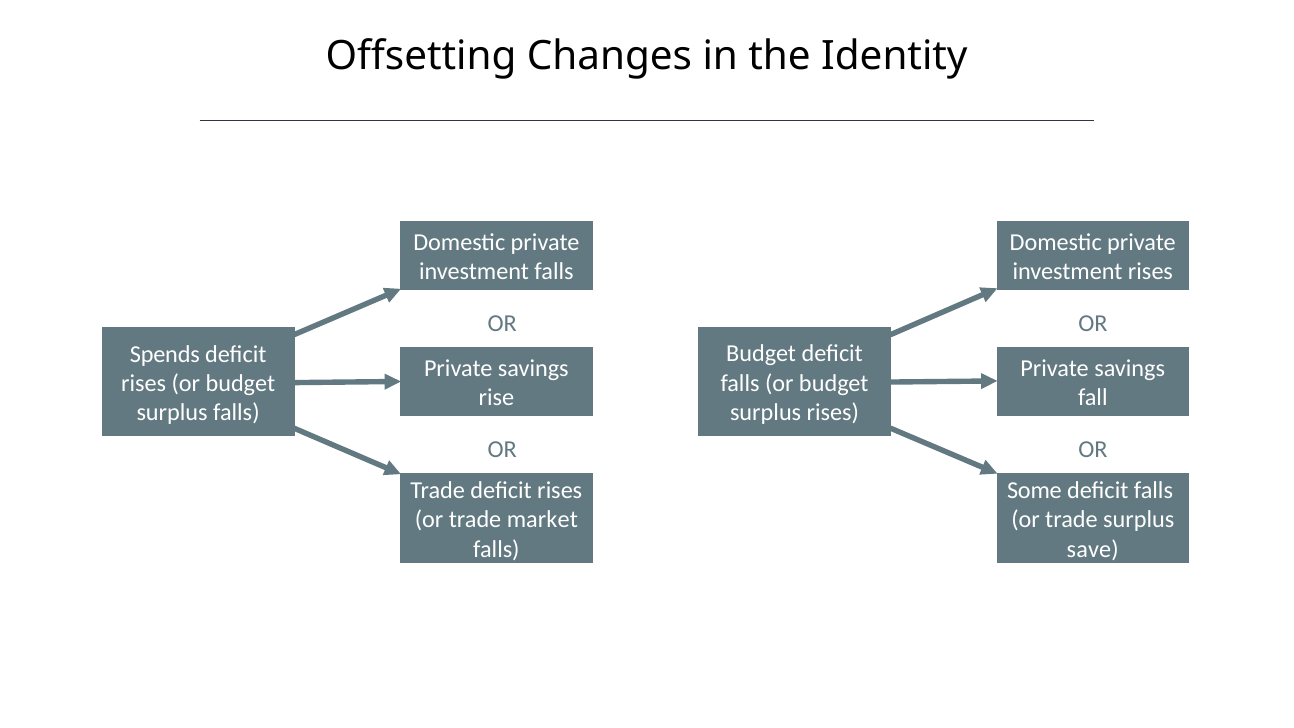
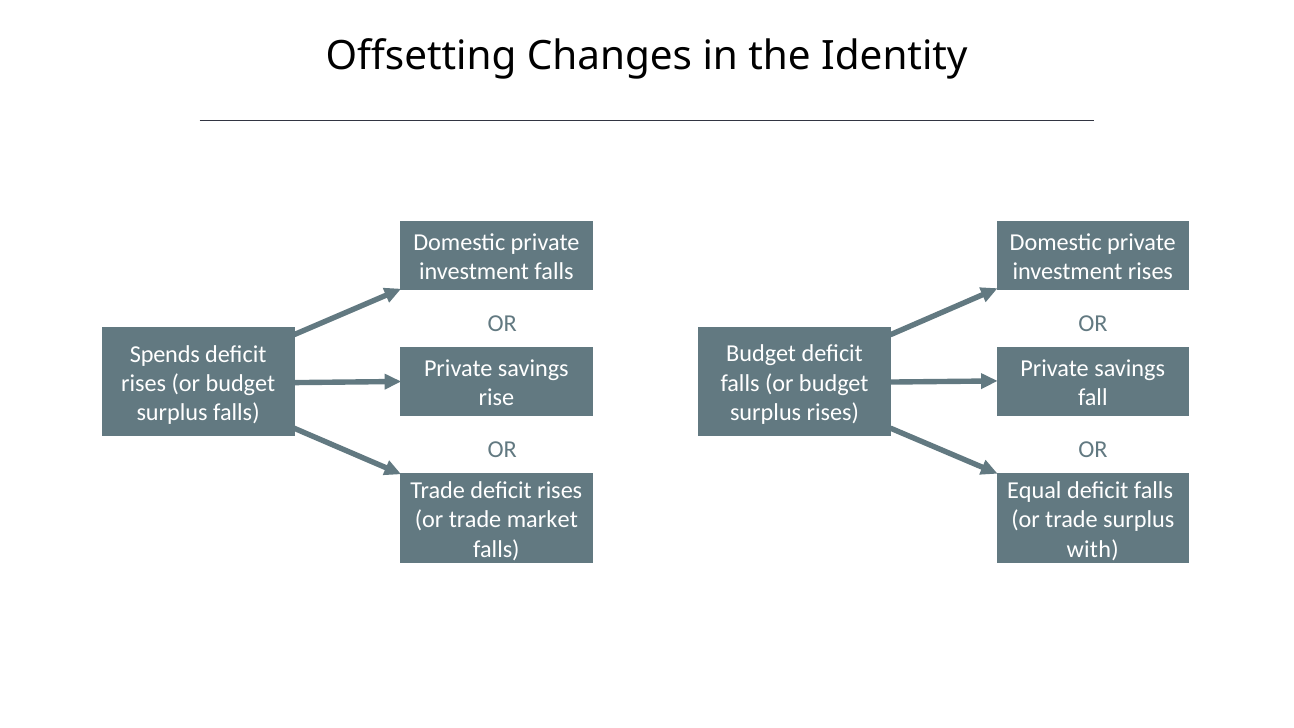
Some: Some -> Equal (1034, 491)
save: save -> with (1093, 549)
